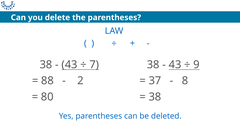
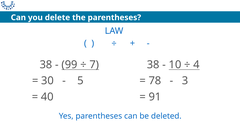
43: 43 -> 99 (70, 65)
43: 43 -> 10 (175, 65)
9: 9 -> 4 (196, 65)
88: 88 -> 30 (47, 81)
2: 2 -> 5 (80, 81)
37: 37 -> 78 (155, 81)
8: 8 -> 3 (185, 81)
80: 80 -> 40 (47, 97)
38: 38 -> 91 (155, 97)
